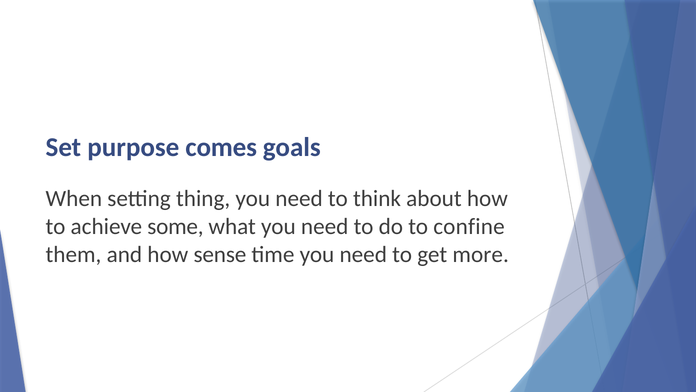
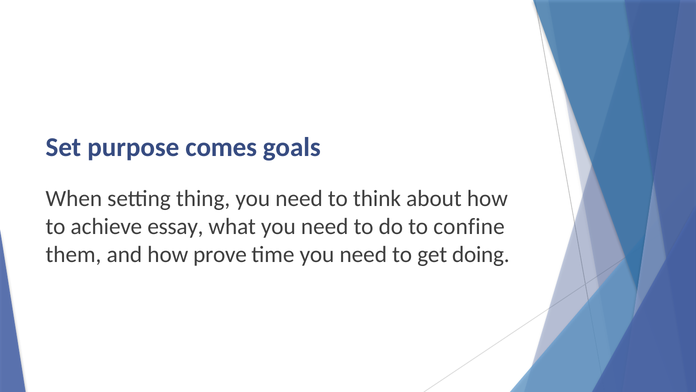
some: some -> essay (175, 226)
sense: sense -> prove (220, 254)
more: more -> doing (481, 254)
